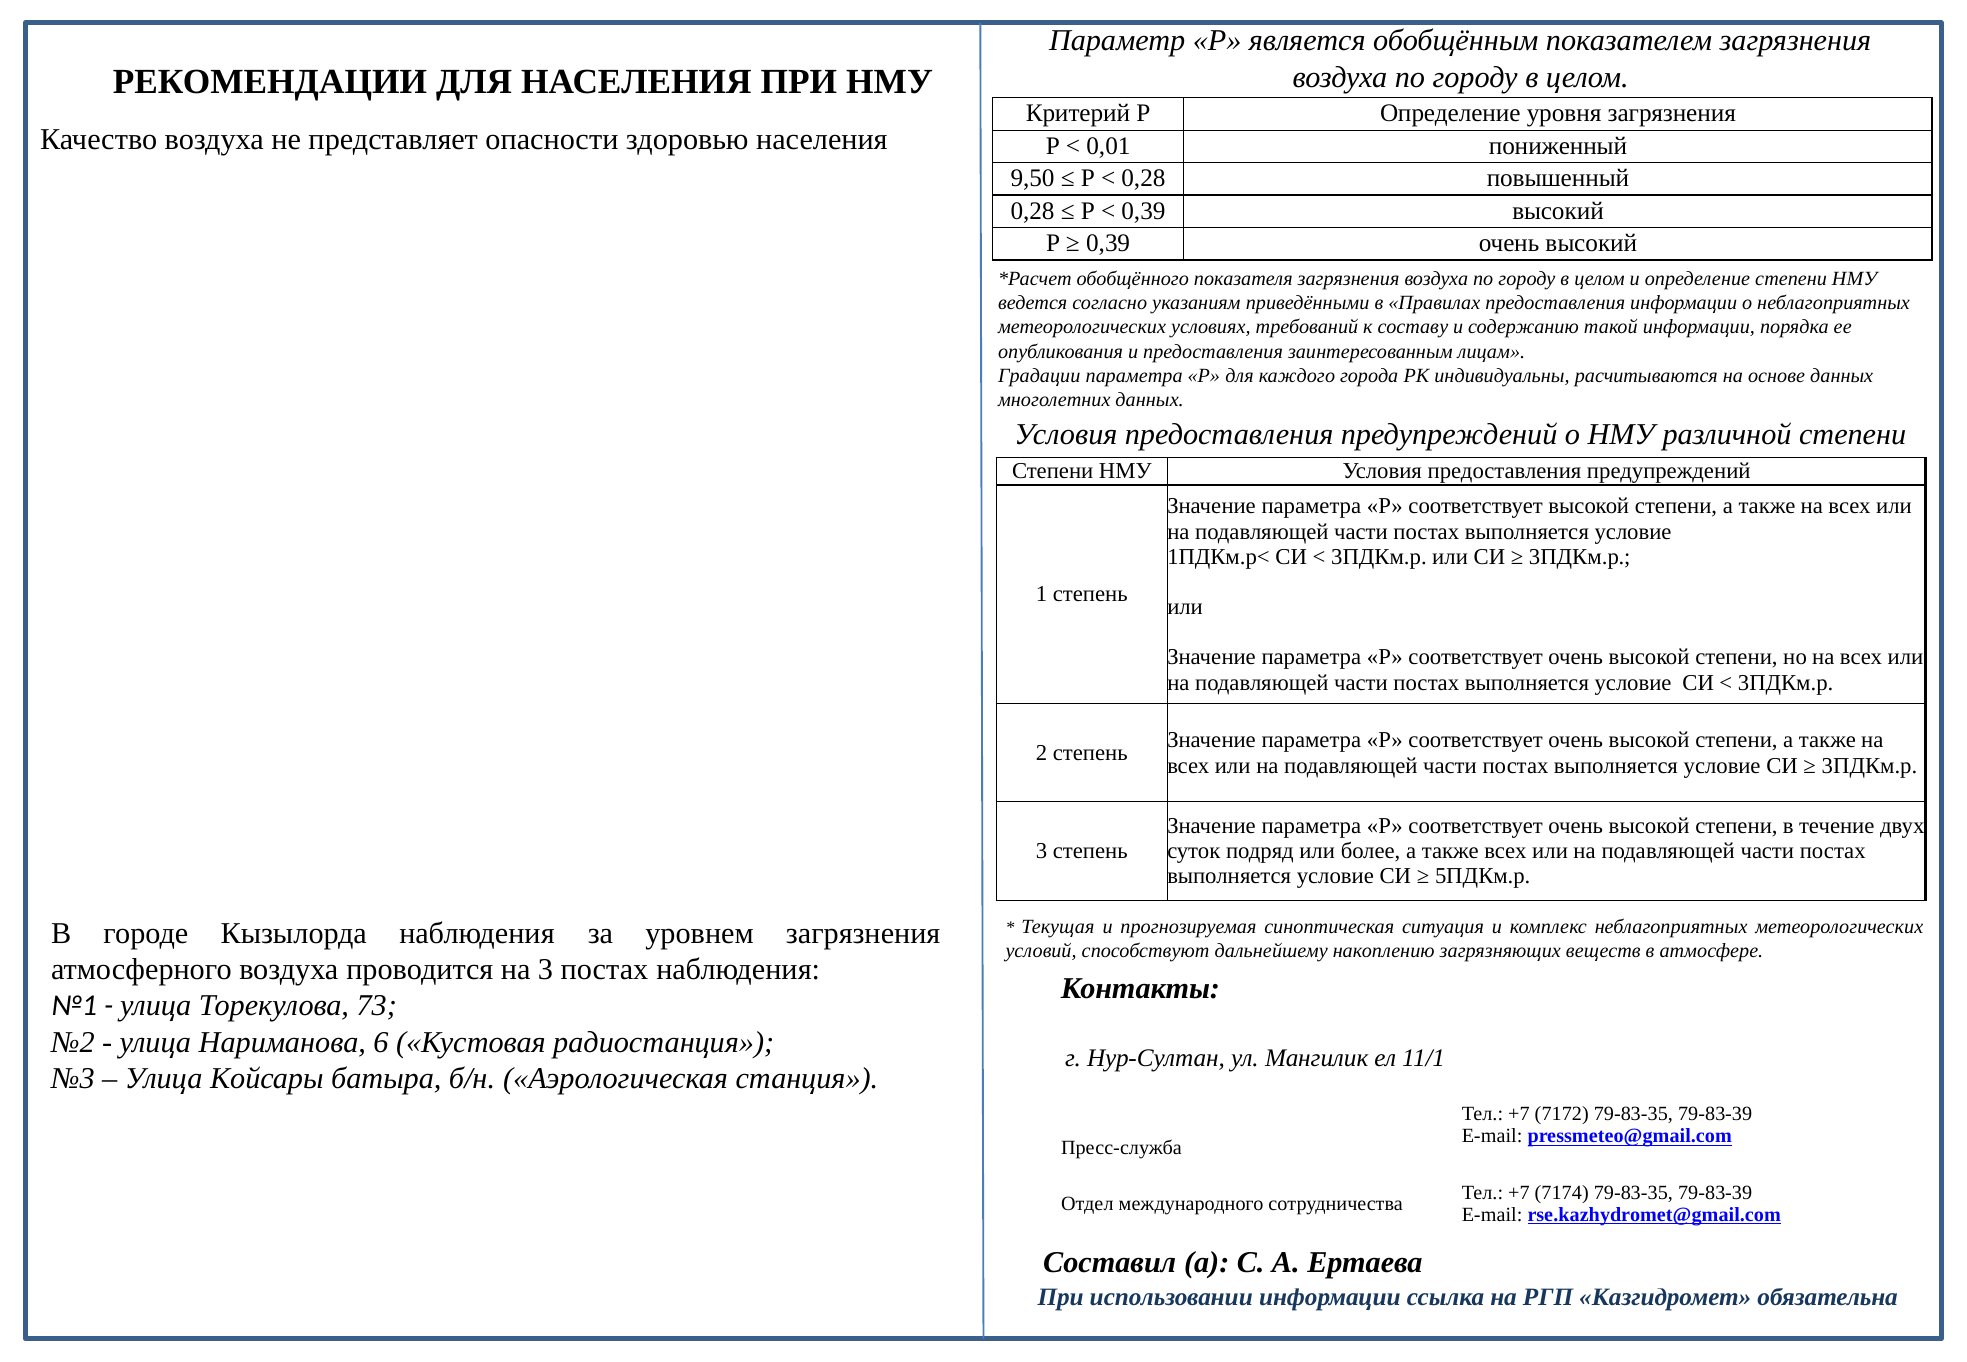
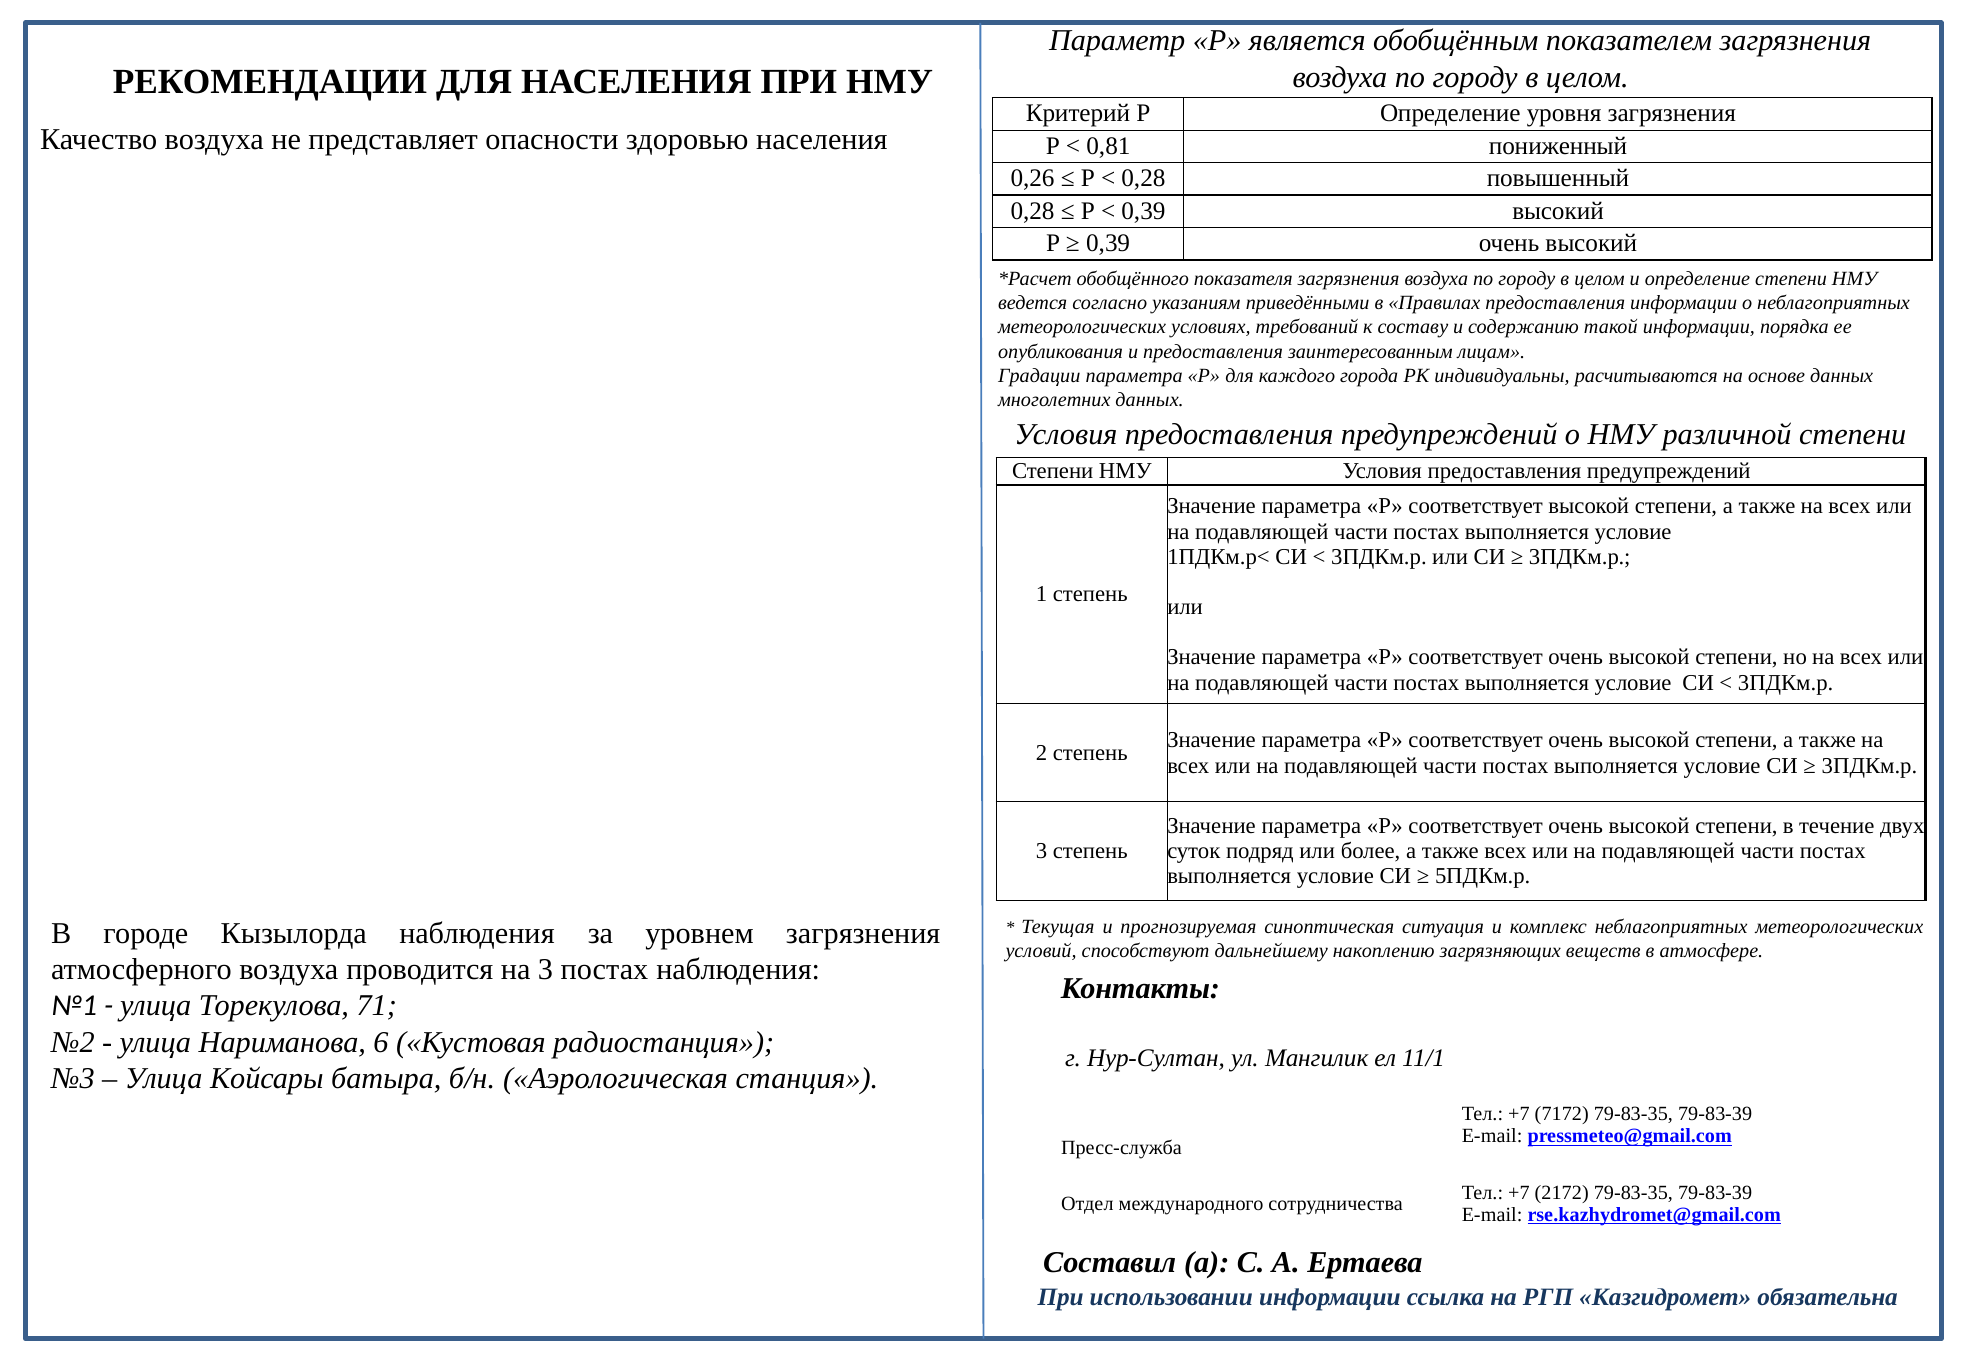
0,01: 0,01 -> 0,81 (1108, 146)
9,50: 9,50 -> 0,26 (1033, 179)
73: 73 -> 71 (377, 1006)
7174: 7174 -> 2172 (1562, 1192)
